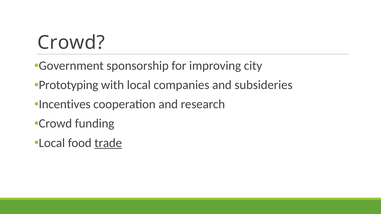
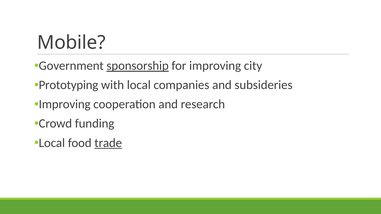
Crowd: Crowd -> Mobile (71, 43)
sponsorship underline: none -> present (138, 66)
Incentives: Incentives -> Improving (65, 104)
